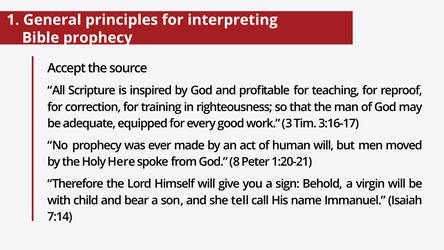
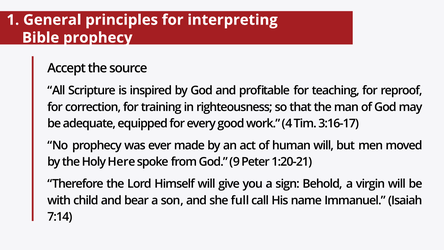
3: 3 -> 4 (287, 124)
8: 8 -> 9 (235, 162)
tell: tell -> full (240, 201)
